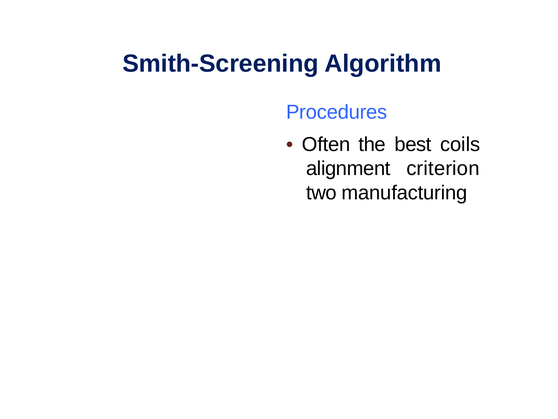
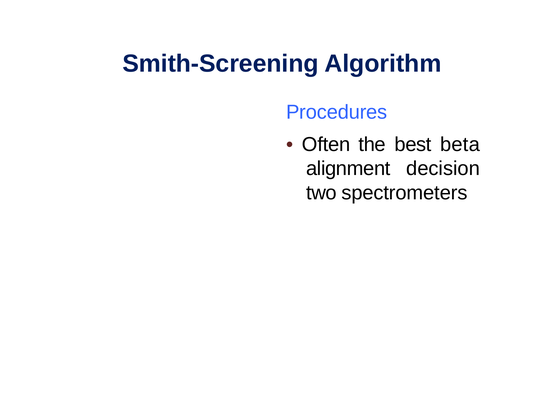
coils: coils -> beta (460, 144)
criterion: criterion -> decision (443, 168)
manufacturing: manufacturing -> spectrometers (404, 193)
